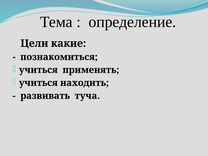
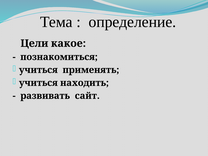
какие: какие -> какое (68, 43)
туча: туча -> сайт (87, 96)
